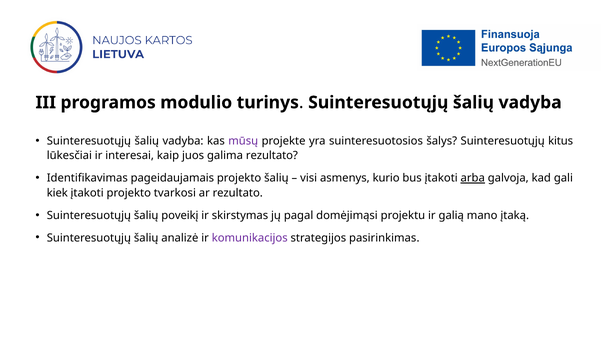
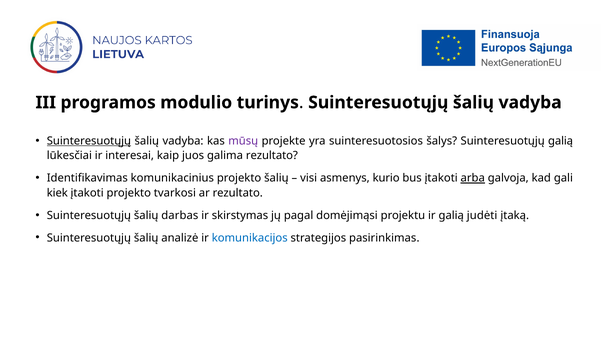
Suinteresuotųjų underline: none -> present (89, 141)
Suinteresuotųjų kitus: kitus -> galią (561, 141)
pageidaujamais: pageidaujamais -> komunikacinius (172, 178)
poveikį: poveikį -> darbas (180, 215)
mano: mano -> judėti (482, 215)
komunikacijos colour: purple -> blue (250, 238)
